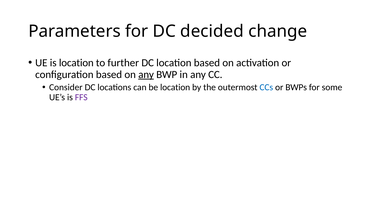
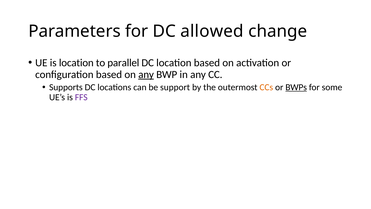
decided: decided -> allowed (212, 31)
further: further -> parallel (123, 63)
Consider: Consider -> Supports (66, 87)
be location: location -> support (175, 87)
CCs colour: blue -> orange (266, 87)
BWPs underline: none -> present (296, 87)
